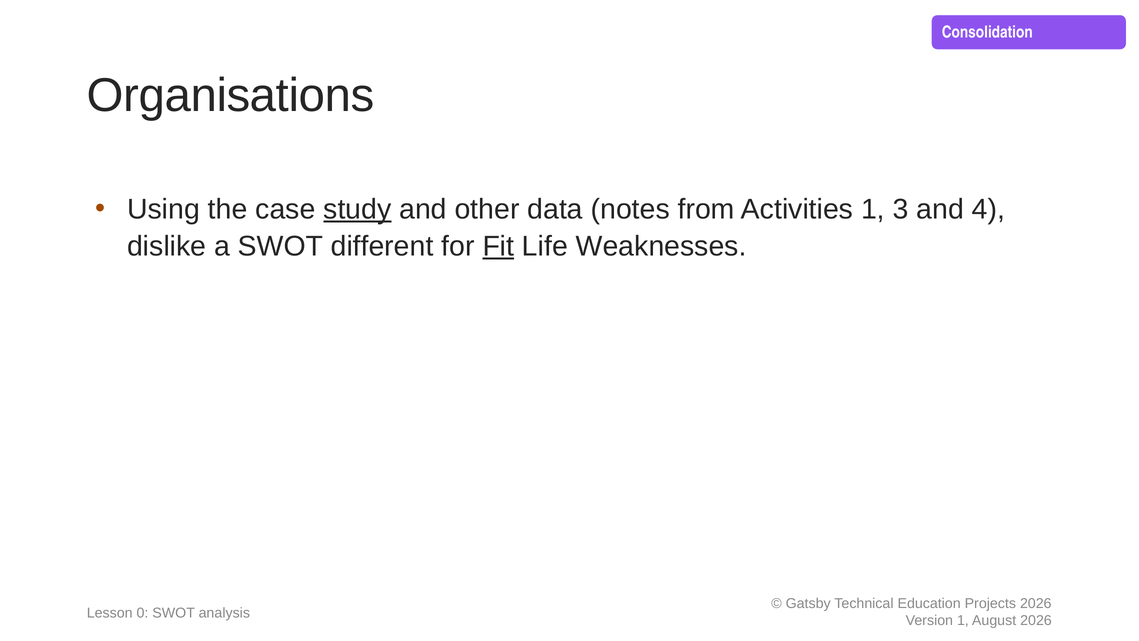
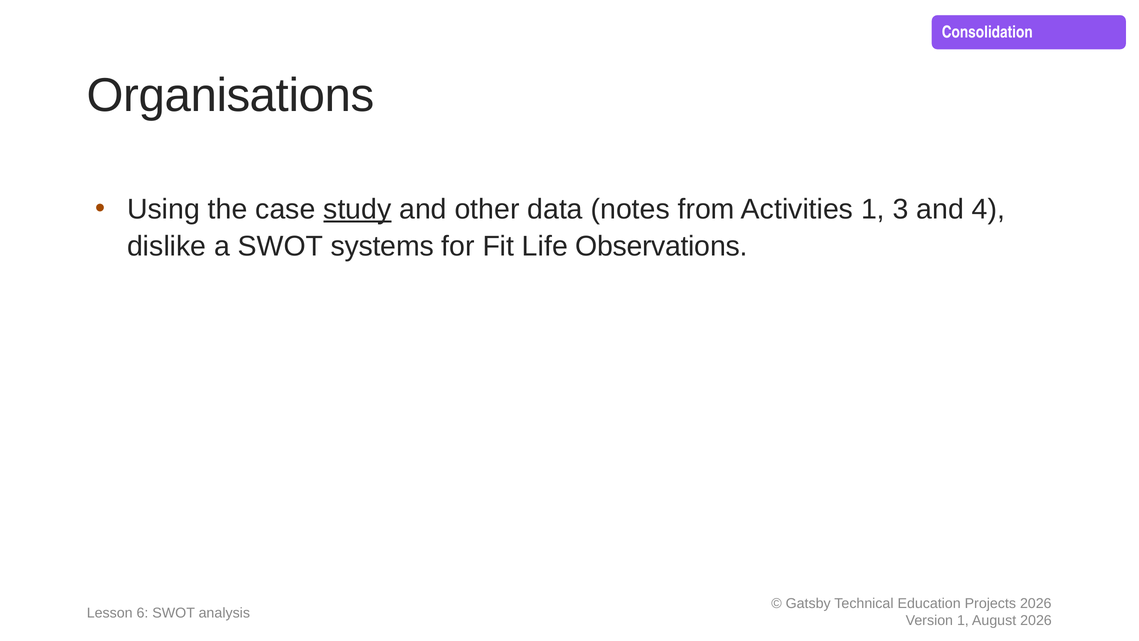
different: different -> systems (382, 246)
Fit underline: present -> none (498, 246)
Weaknesses: Weaknesses -> Observations (661, 246)
0: 0 -> 6 (142, 613)
